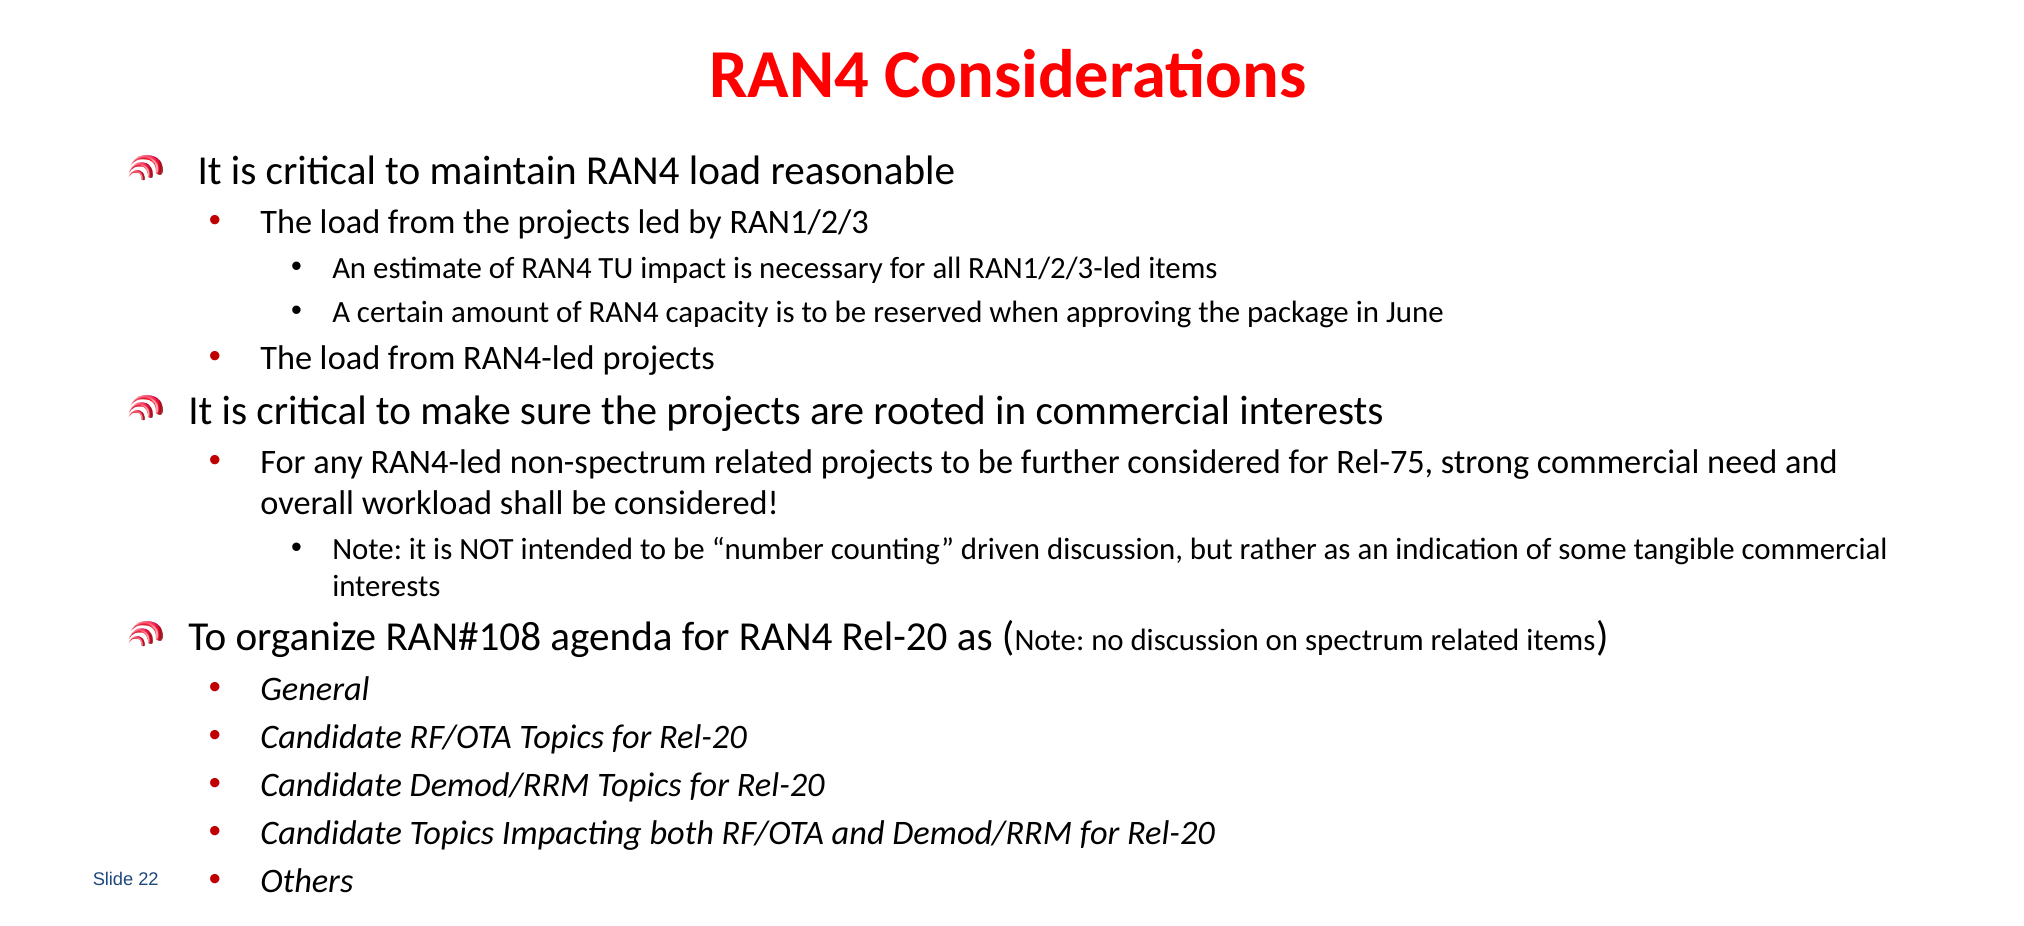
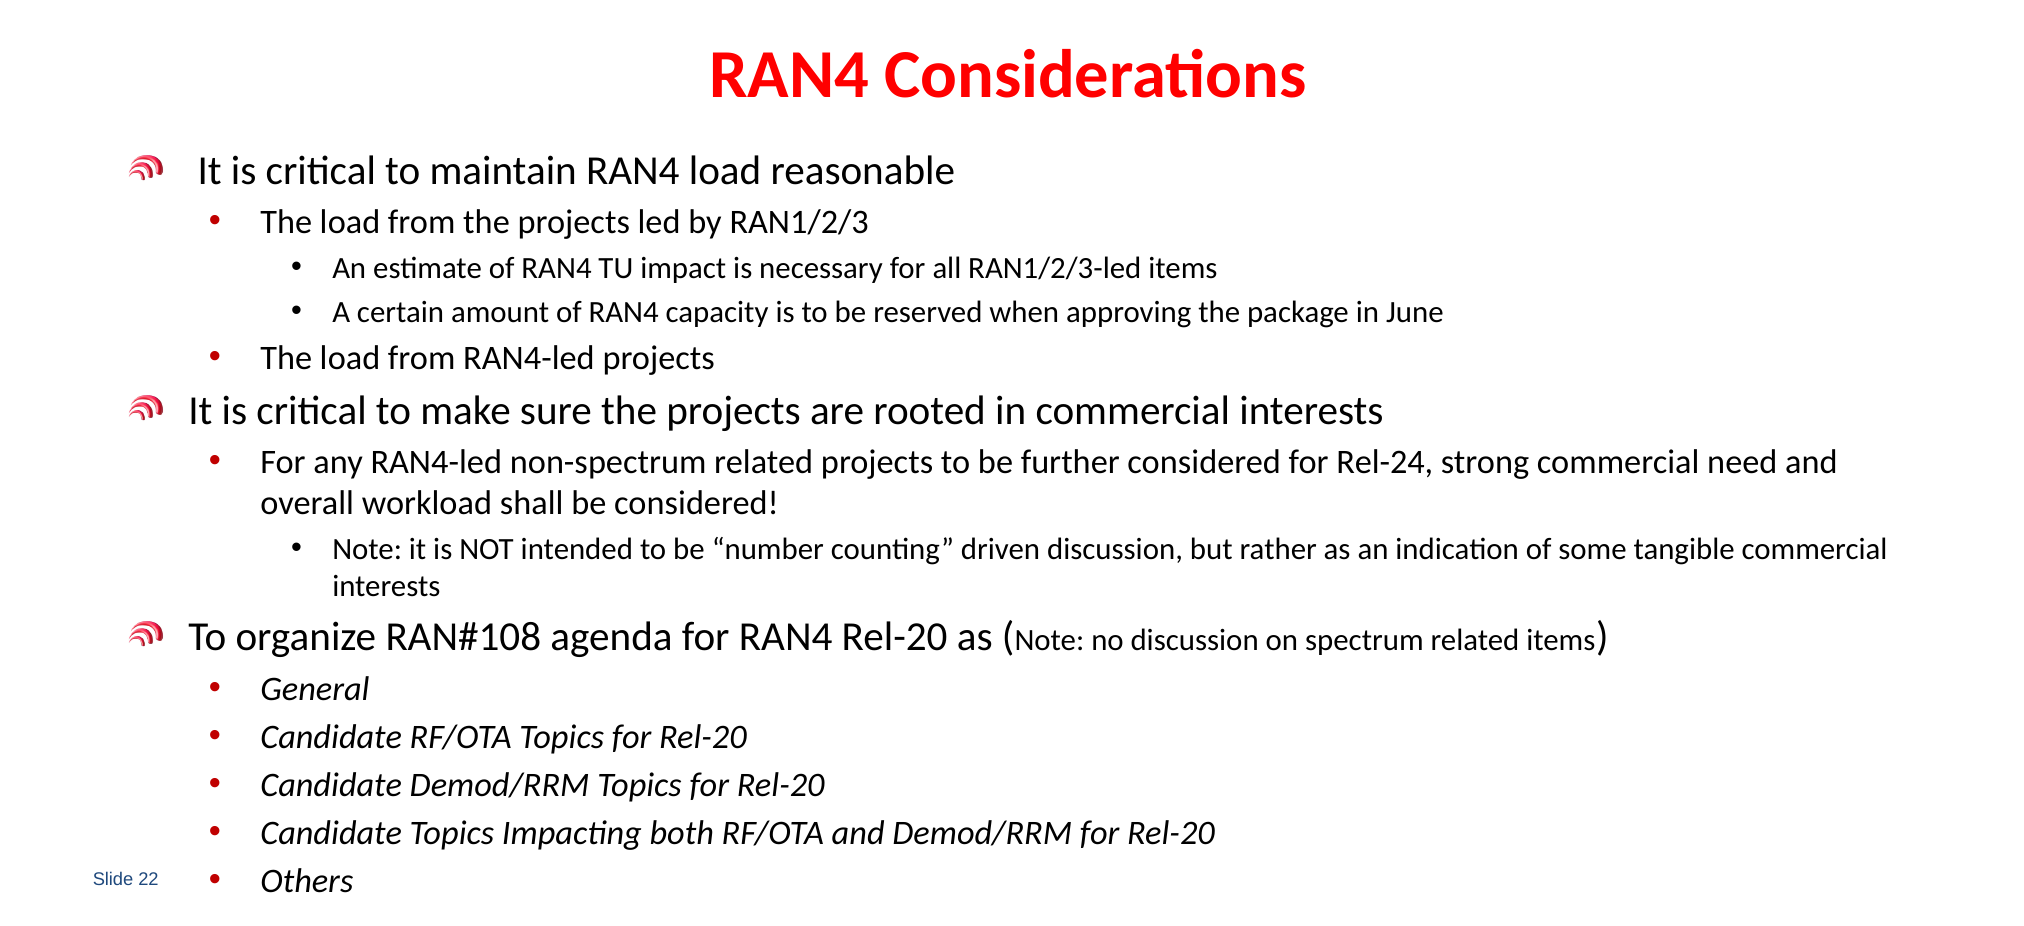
Rel-75: Rel-75 -> Rel-24 (1385, 462)
